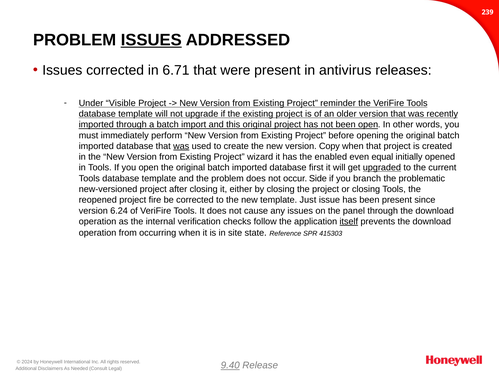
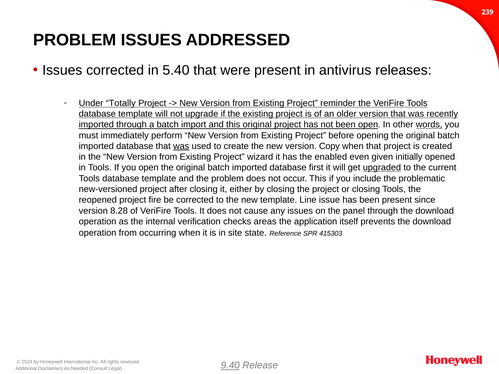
ISSUES underline: present -> none (151, 40)
6.71: 6.71 -> 5.40 (176, 70)
Visible: Visible -> Totally (121, 103)
words underline: none -> present (429, 125)
equal: equal -> given (382, 157)
occur Side: Side -> This (318, 179)
branch: branch -> include (367, 179)
Just: Just -> Line (308, 200)
6.24: 6.24 -> 8.28 (119, 211)
follow: follow -> areas (265, 222)
itself underline: present -> none (349, 222)
